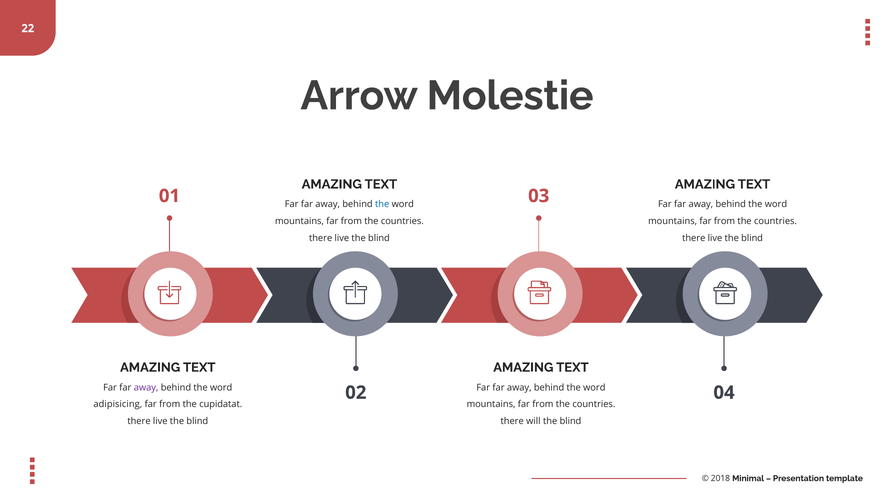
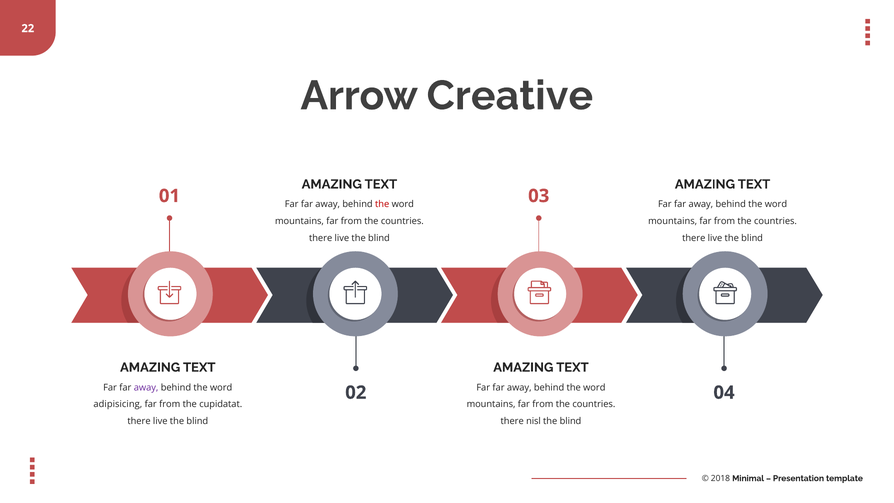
Molestie: Molestie -> Creative (510, 96)
the colour: blue -> red (382, 204)
will: will -> nisl (533, 421)
